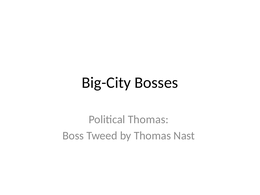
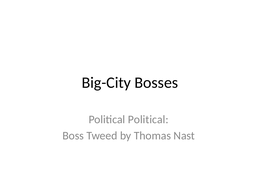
Political Thomas: Thomas -> Political (148, 120)
